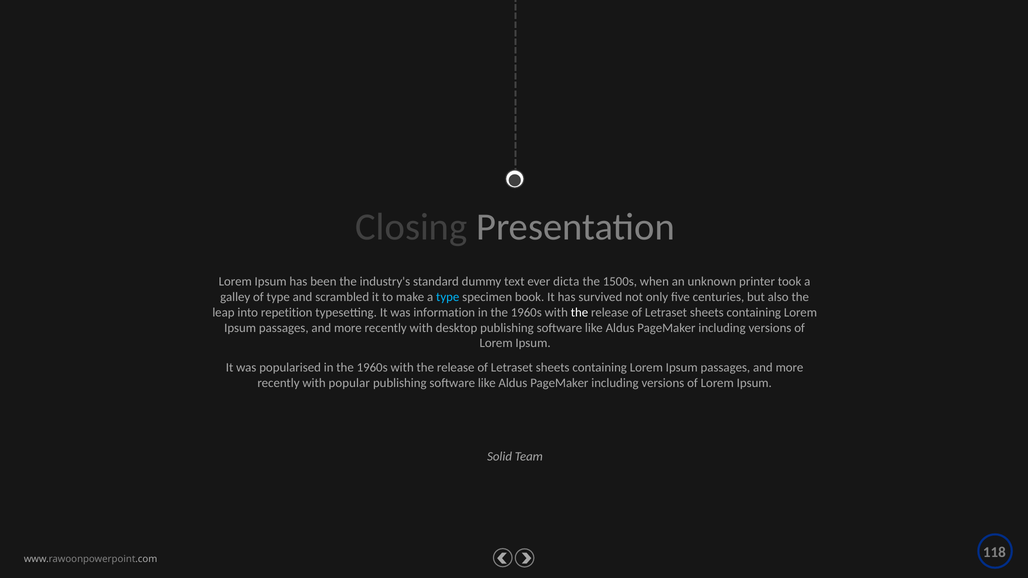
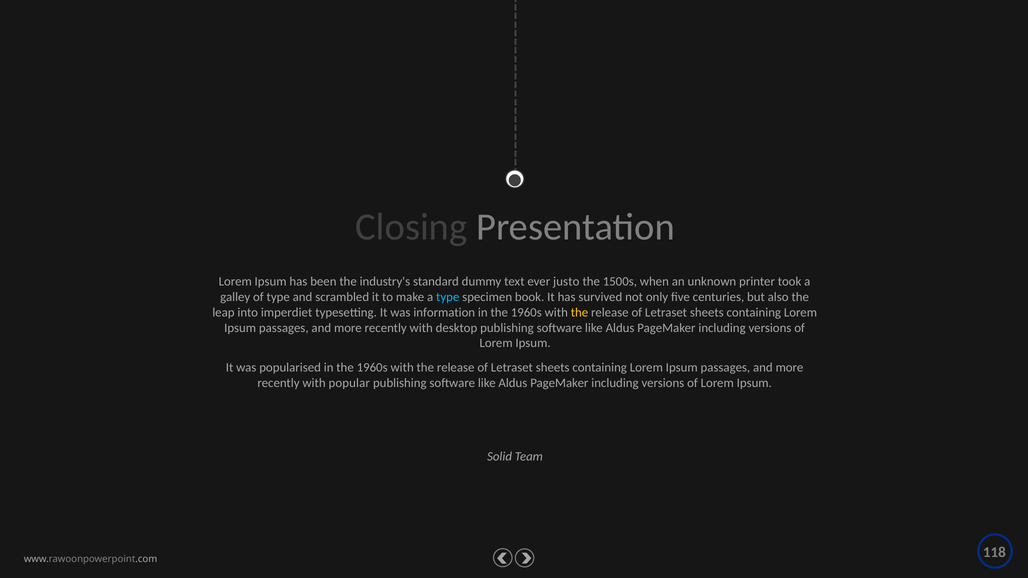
dicta: dicta -> justo (566, 282)
repetition: repetition -> imperdiet (287, 313)
the colour: white -> yellow (579, 313)
